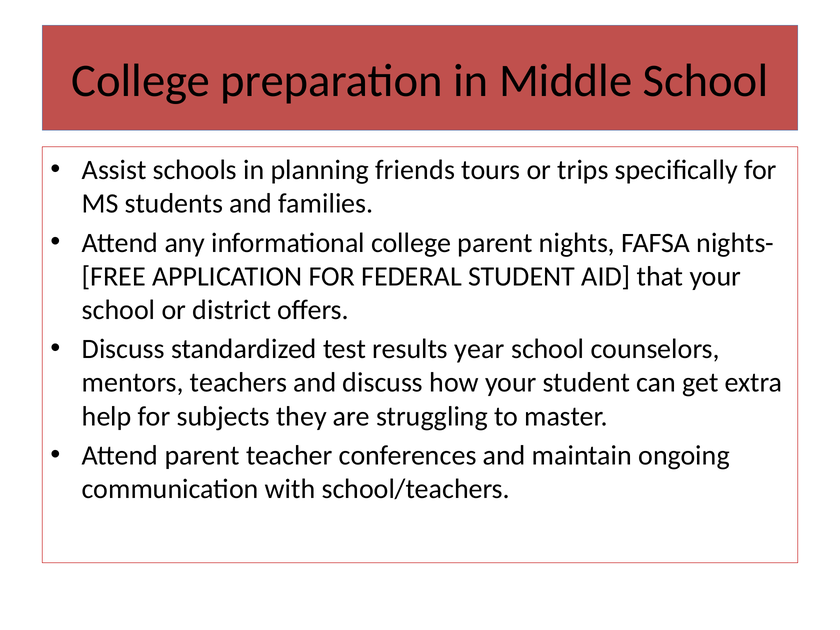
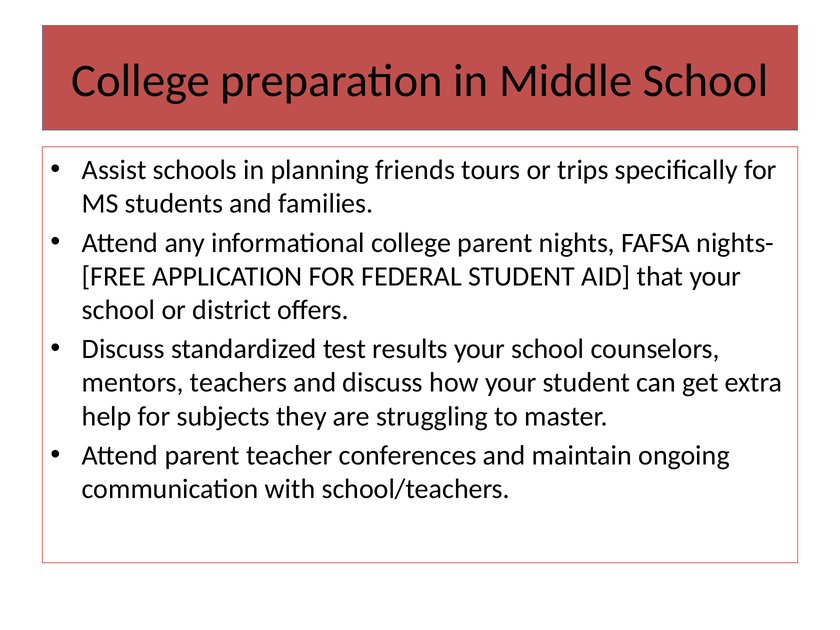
results year: year -> your (480, 349)
